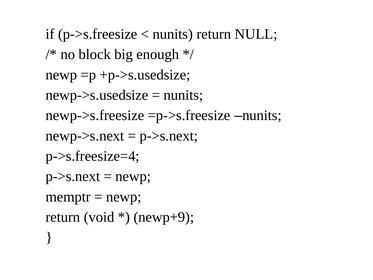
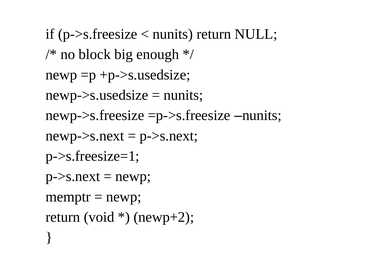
p->s.freesize=4: p->s.freesize=4 -> p->s.freesize=1 (93, 156)
newp+9: newp+9 -> newp+2 (164, 217)
